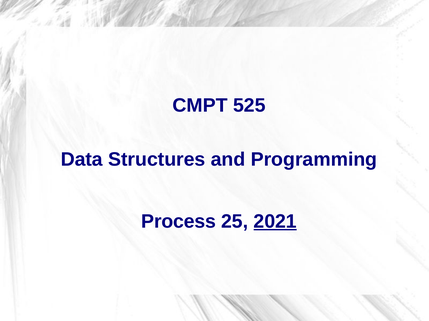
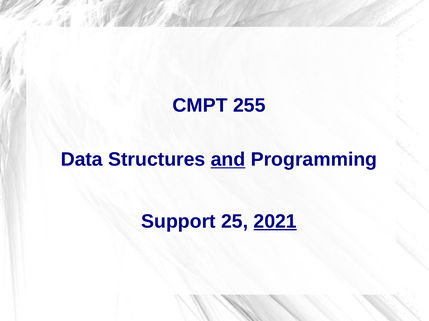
525: 525 -> 255 (249, 106)
and underline: none -> present (228, 160)
Process: Process -> Support (178, 222)
